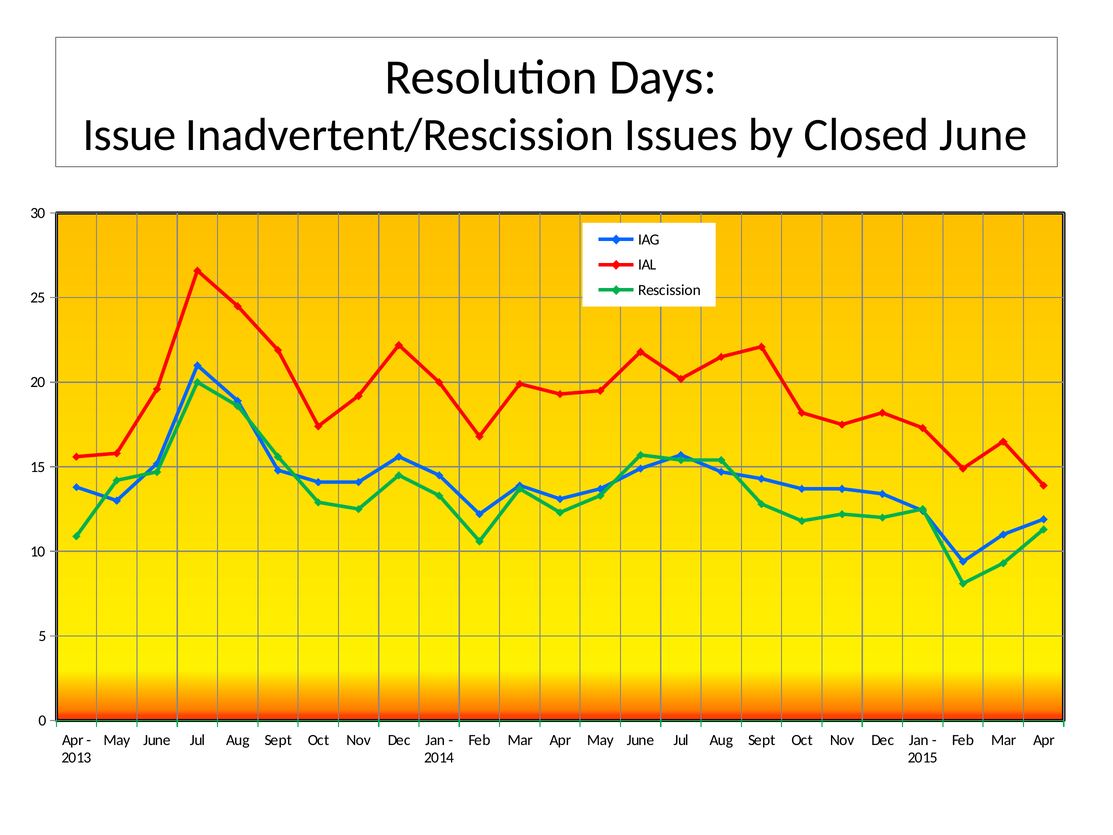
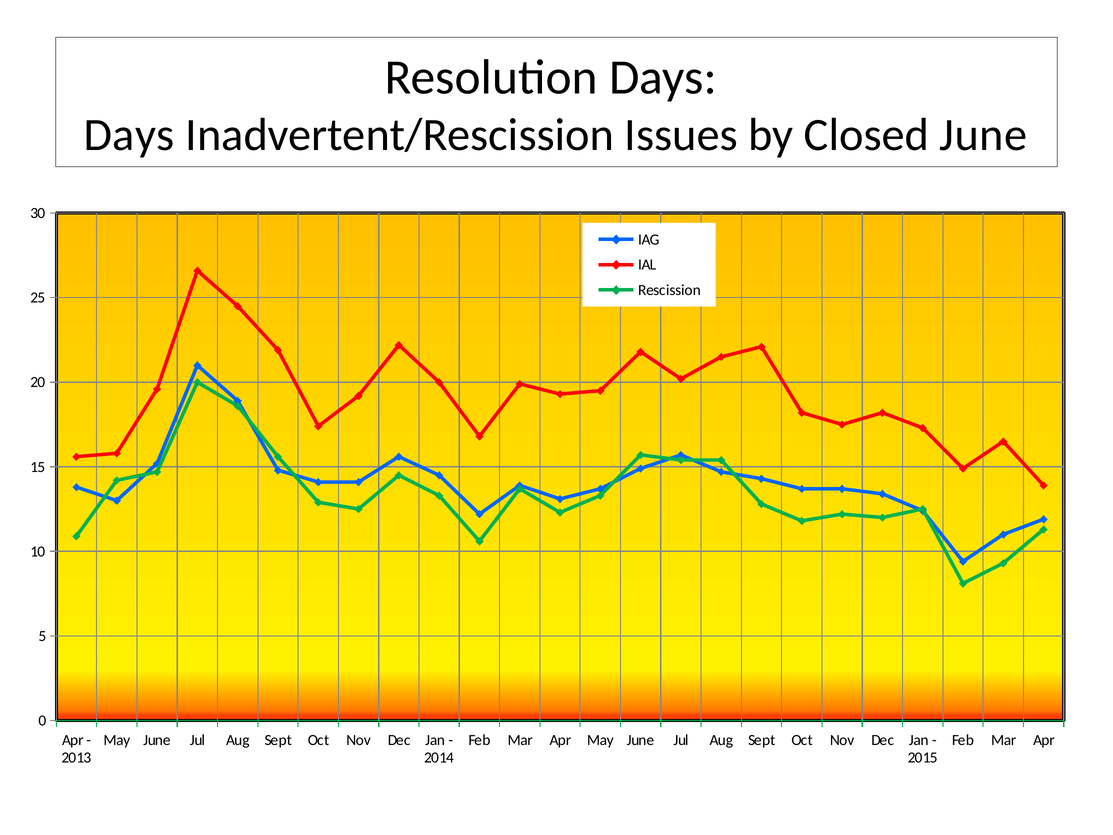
Issue: Issue -> Days (129, 135)
